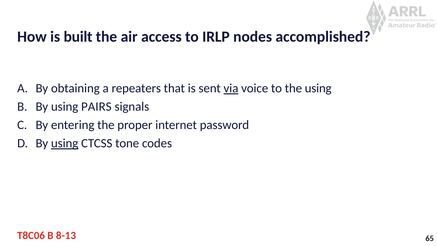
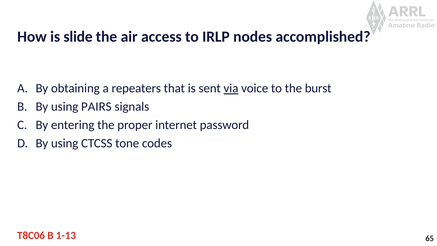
built: built -> slide (78, 37)
the using: using -> burst (318, 88)
using underline: present -> none (65, 143)
8-13: 8-13 -> 1-13 (66, 235)
